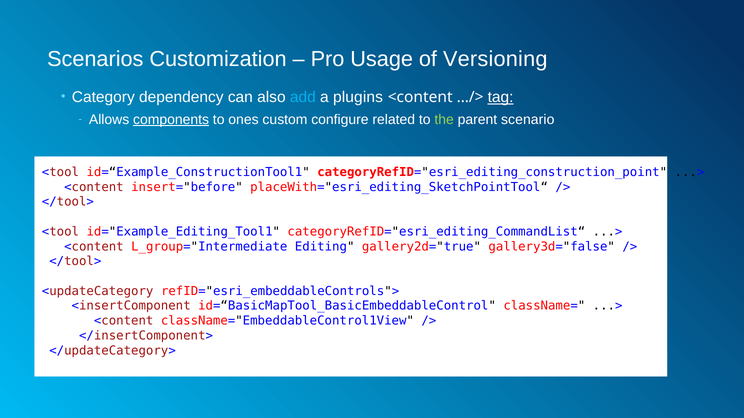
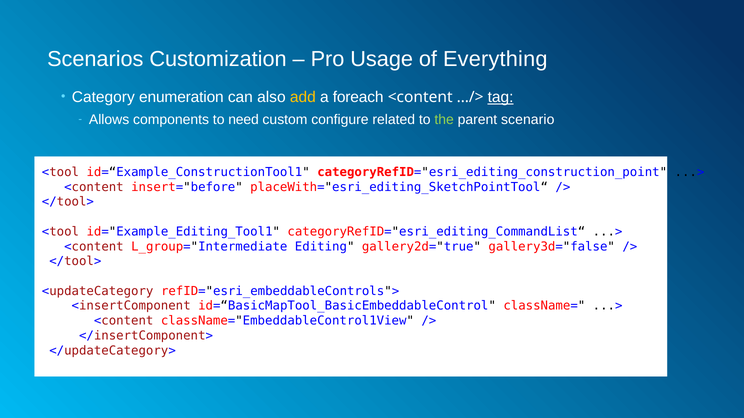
Versioning: Versioning -> Everything (495, 59)
dependency: dependency -> enumeration (181, 97)
add colour: light blue -> yellow (303, 97)
plugins: plugins -> foreach (358, 97)
components underline: present -> none (171, 120)
ones: ones -> need (244, 120)
